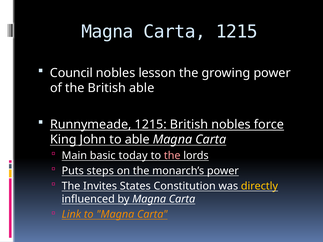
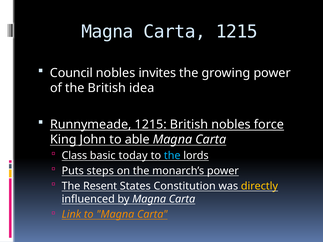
lesson: lesson -> invites (157, 73)
British able: able -> idea (142, 88)
Main: Main -> Class (74, 156)
the colour: pink -> light blue (172, 156)
Invites: Invites -> Resent (100, 186)
